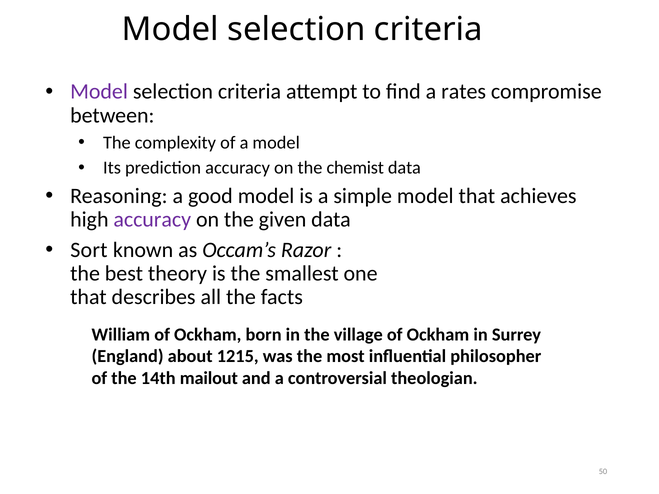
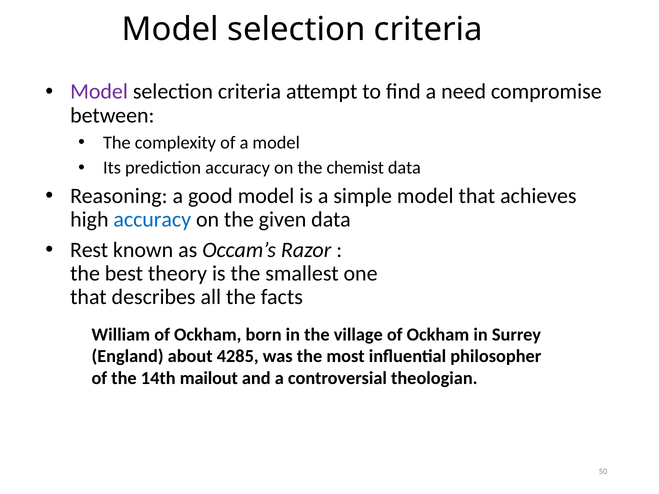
rates: rates -> need (464, 92)
accuracy colour: purple -> blue (152, 220)
Sort: Sort -> Rest (89, 250)
1215: 1215 -> 4285 (238, 357)
